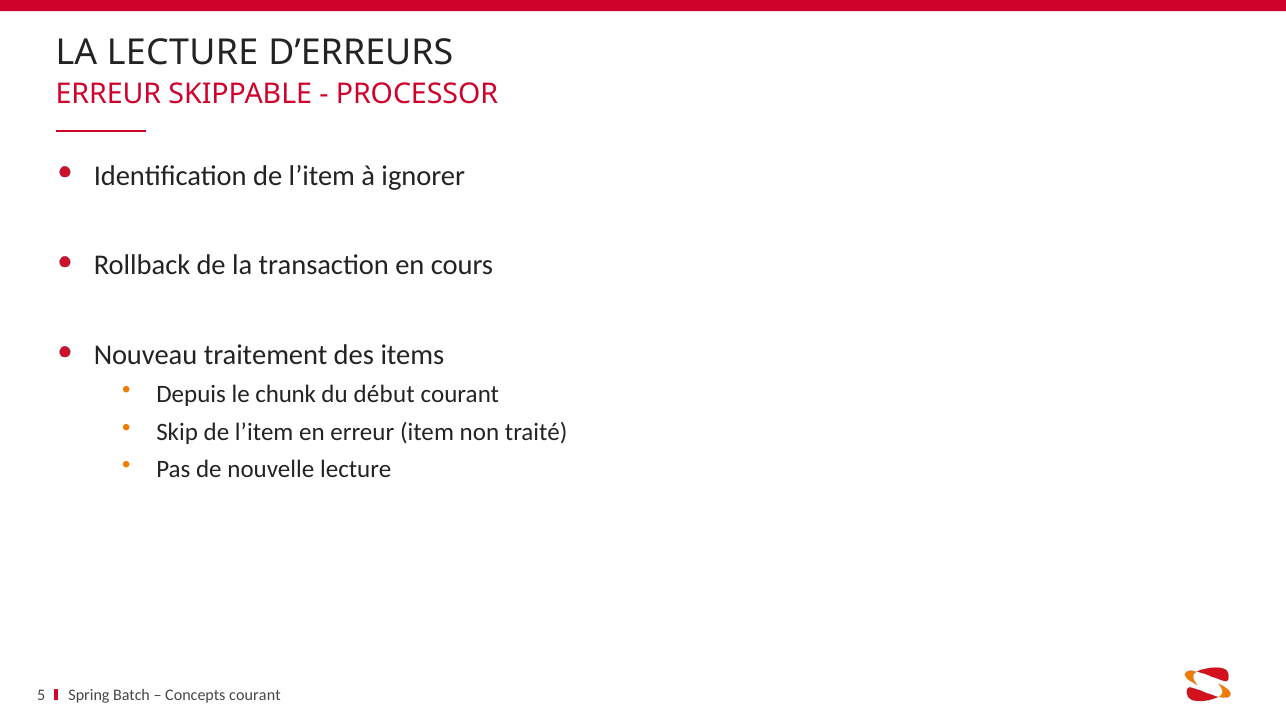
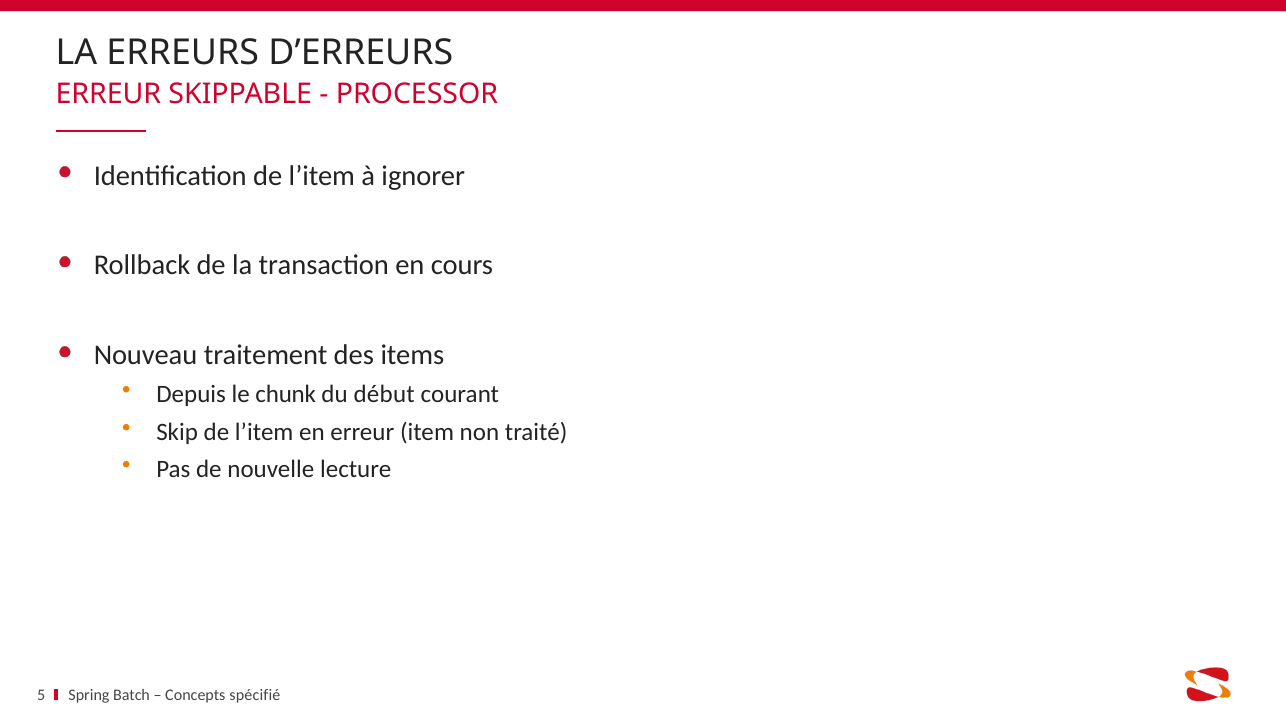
LA LECTURE: LECTURE -> ERREURS (183, 53)
Concepts courant: courant -> spécifié (255, 695)
